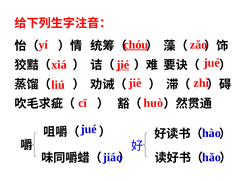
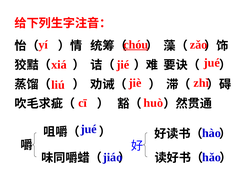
jié underline: present -> none (123, 65)
